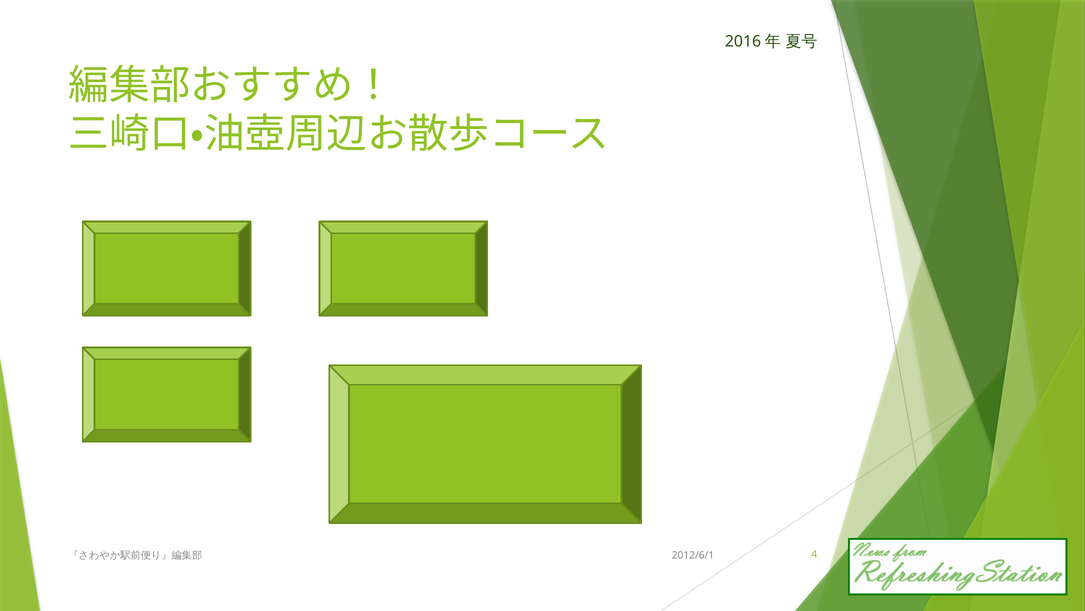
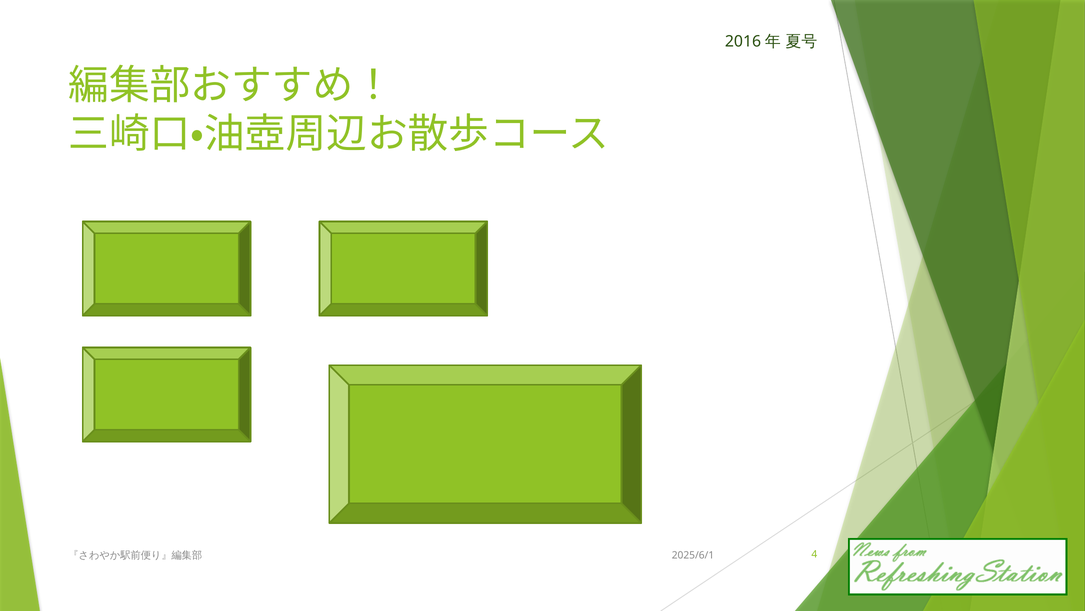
2012/6/1: 2012/6/1 -> 2025/6/1 (693, 555)
